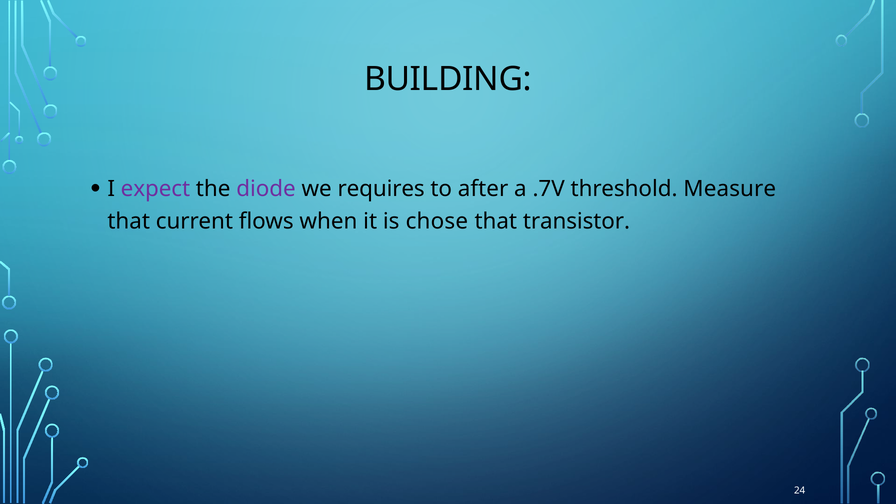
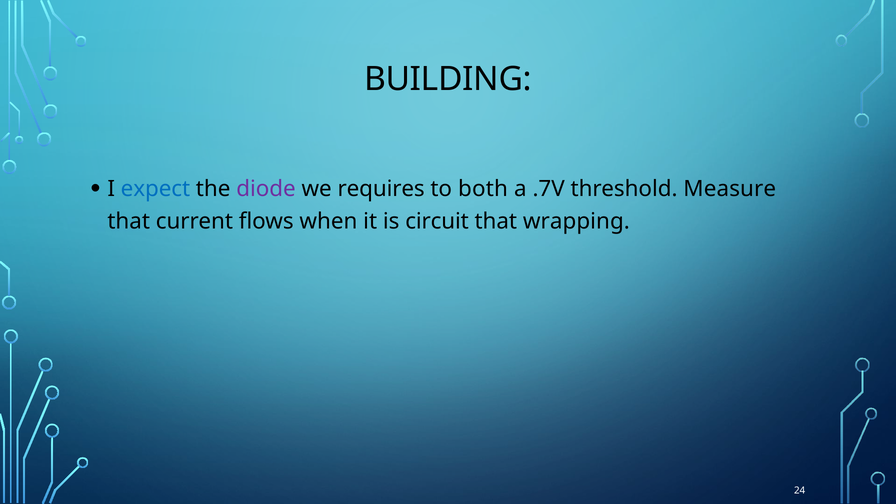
expect colour: purple -> blue (155, 189)
after: after -> both (483, 189)
chose: chose -> circuit (437, 221)
transistor: transistor -> wrapping (576, 221)
